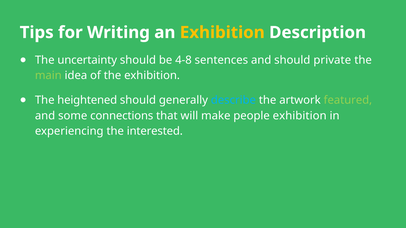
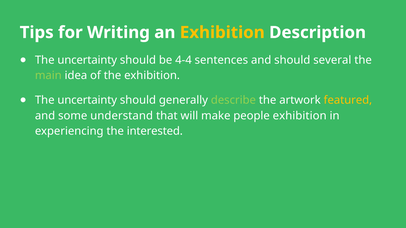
4-8: 4-8 -> 4-4 (183, 60)
private: private -> several (332, 60)
heightened: heightened -> uncertainty (87, 100)
describe colour: light blue -> light green (233, 100)
featured colour: light green -> yellow (348, 100)
connections: connections -> understand (122, 116)
